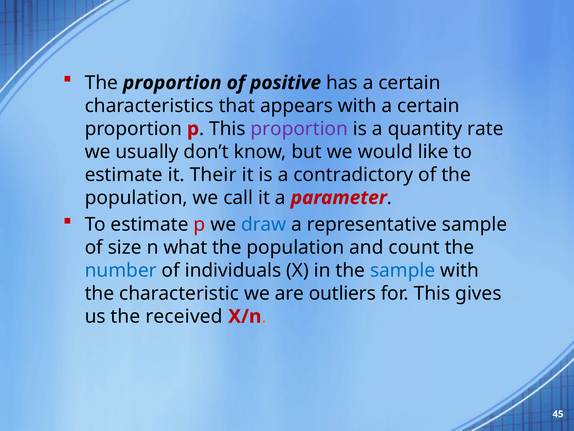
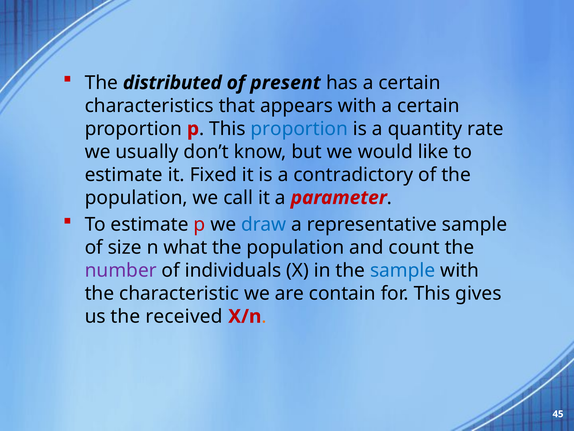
The proportion: proportion -> distributed (172, 83)
positive: positive -> present (285, 83)
proportion colour: purple -> blue (299, 129)
Their: Their -> Fixed (213, 175)
number colour: blue -> purple (121, 270)
outliers: outliers -> contain (342, 293)
